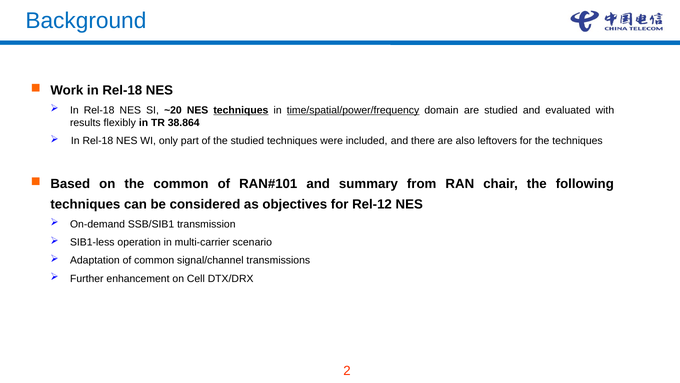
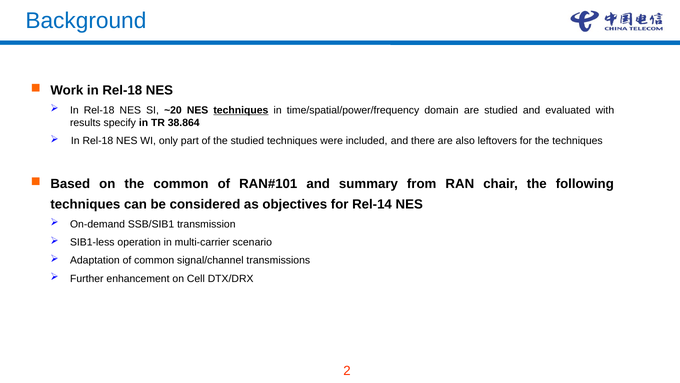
time/spatial/power/frequency underline: present -> none (353, 110)
flexibly: flexibly -> specify (120, 123)
Rel-12: Rel-12 -> Rel-14 (372, 204)
